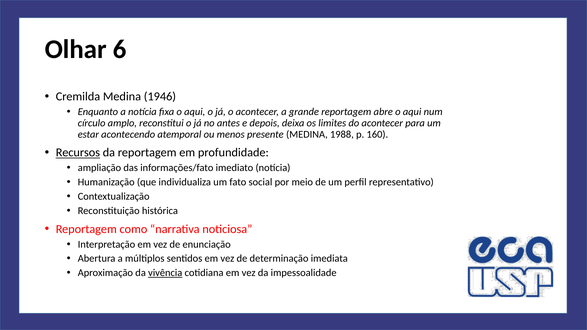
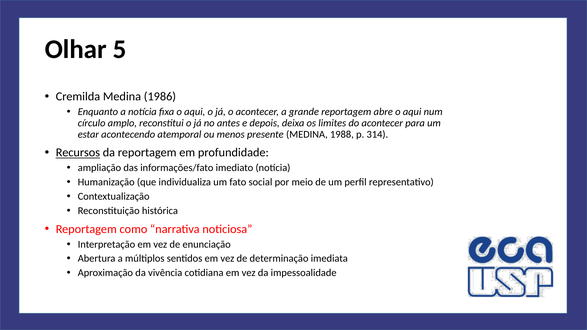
6: 6 -> 5 (120, 49)
1946: 1946 -> 1986 (160, 97)
160: 160 -> 314 (377, 134)
vivência underline: present -> none (165, 273)
